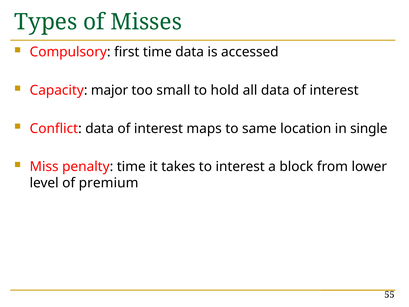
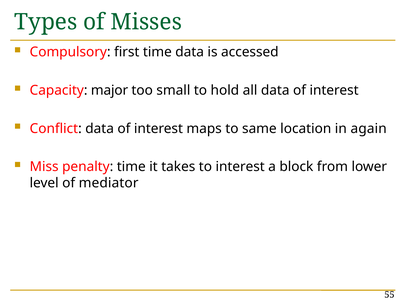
single: single -> again (369, 128)
premium: premium -> mediator (109, 183)
